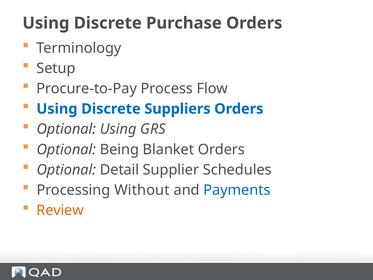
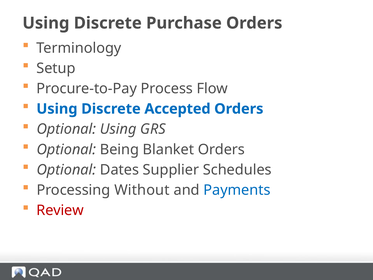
Suppliers: Suppliers -> Accepted (177, 109)
Detail: Detail -> Dates (119, 170)
Review colour: orange -> red (60, 210)
